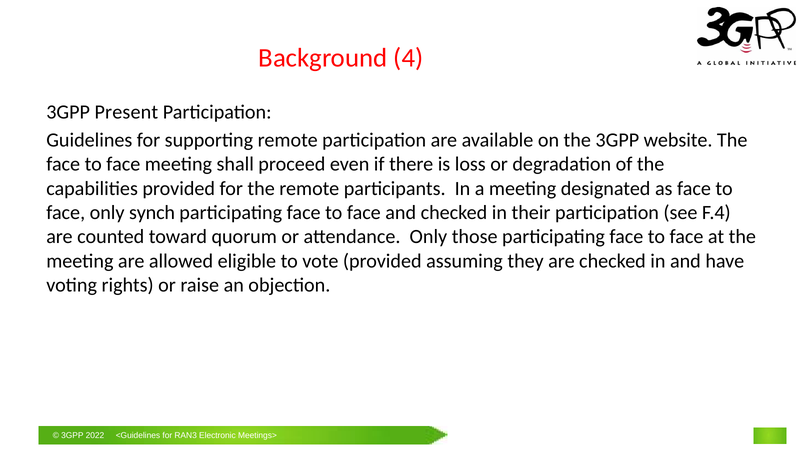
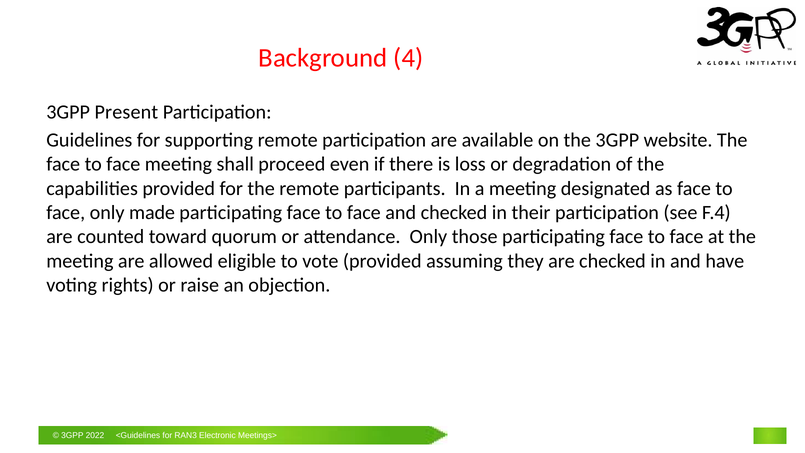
synch: synch -> made (152, 212)
